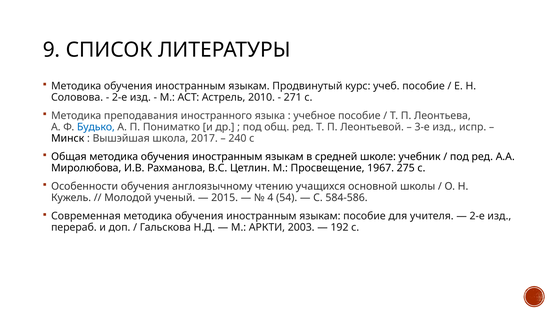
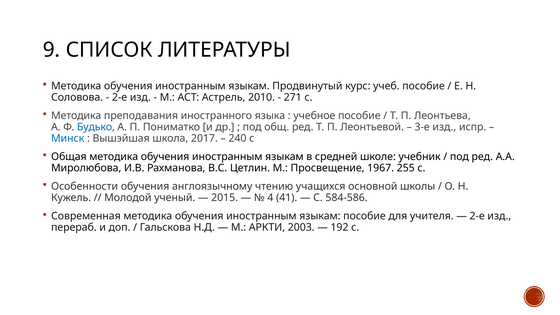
Минск colour: black -> blue (68, 138)
275: 275 -> 255 (406, 168)
54: 54 -> 41 (287, 198)
